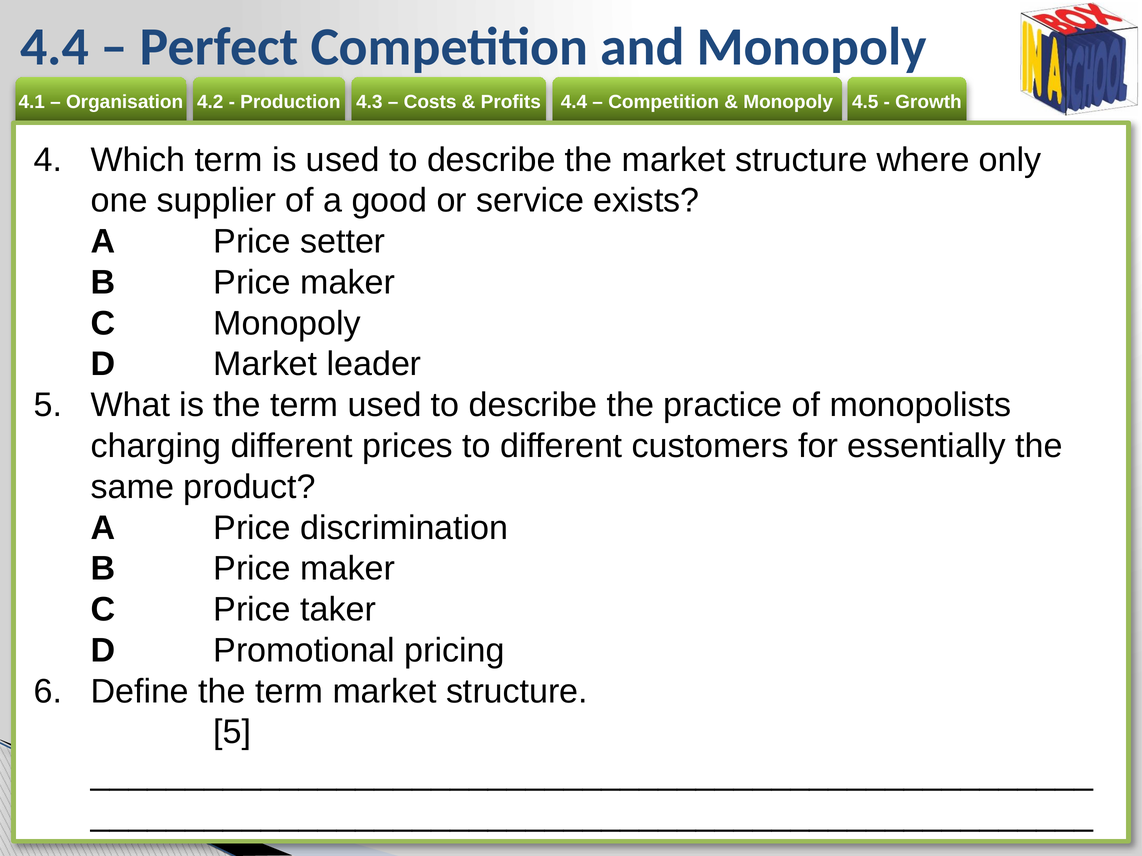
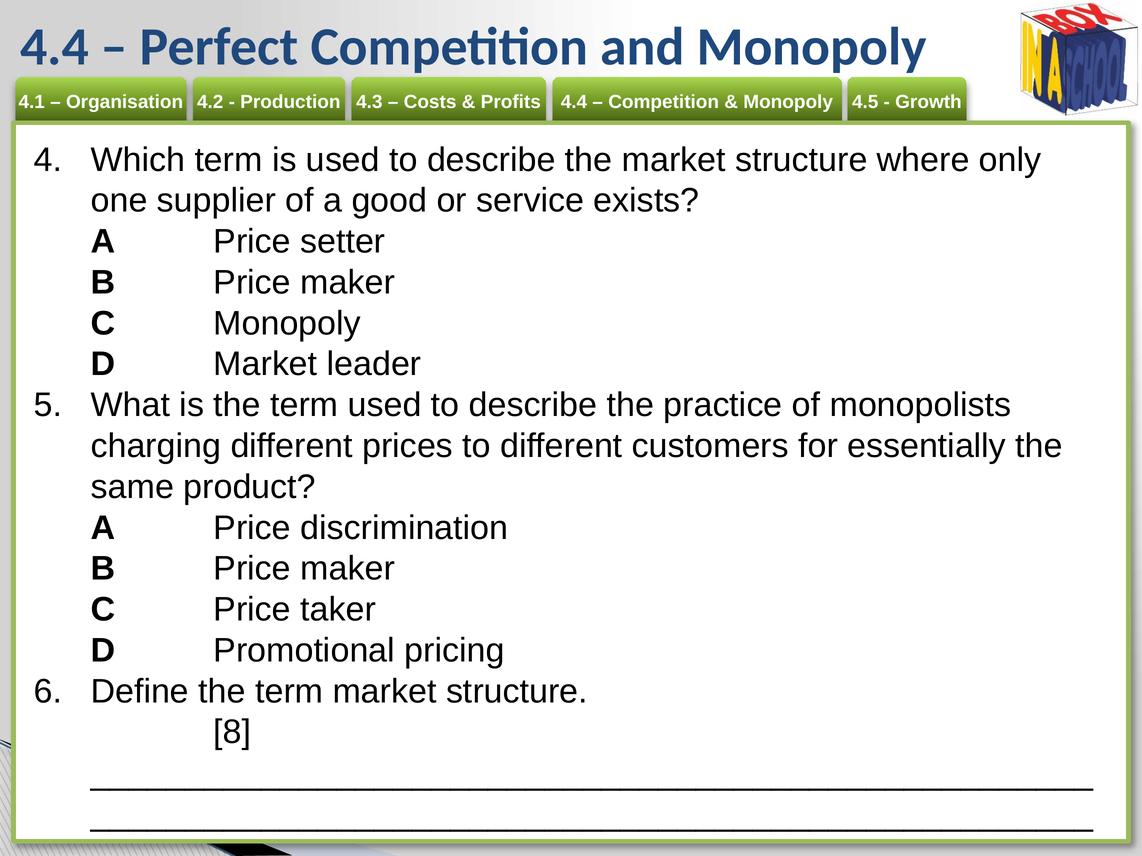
5: 5 -> 8 (232, 733)
